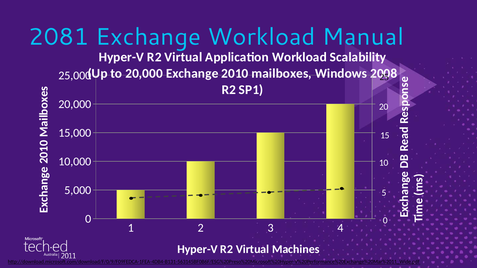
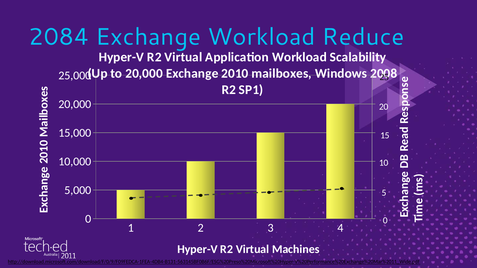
2081: 2081 -> 2084 (59, 37)
Manual: Manual -> Reduce (363, 37)
